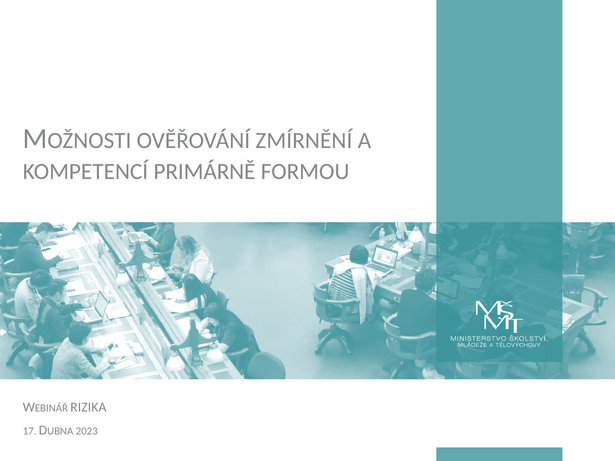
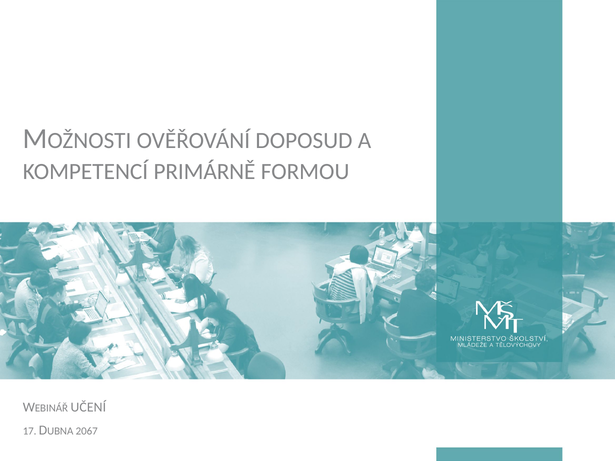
ZMÍRNĚNÍ: ZMÍRNĚNÍ -> DOPOSUD (304, 141)
RIZIKA: RIZIKA -> UČENÍ (88, 407)
2023: 2023 -> 2067 (87, 431)
